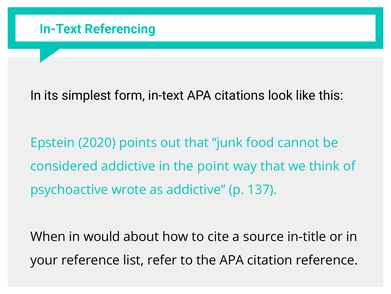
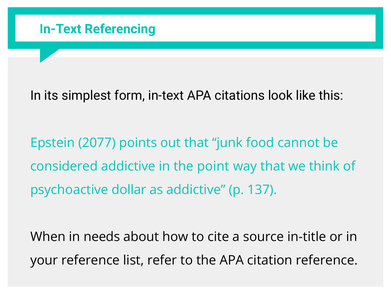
2020: 2020 -> 2077 (97, 142)
wrote: wrote -> dollar (129, 189)
would: would -> needs (102, 236)
